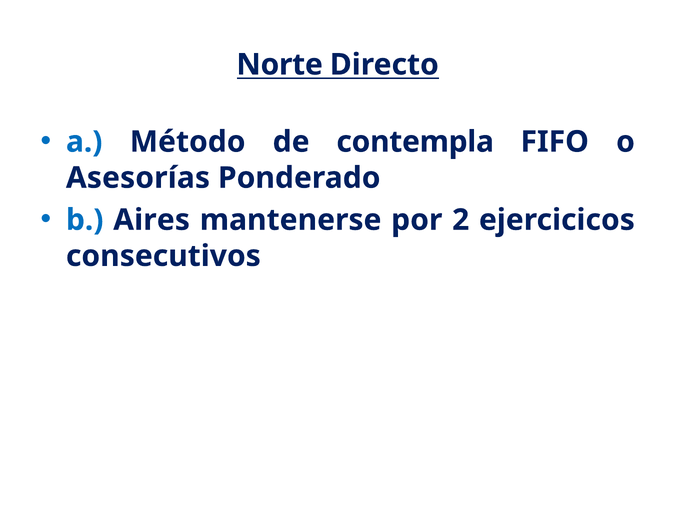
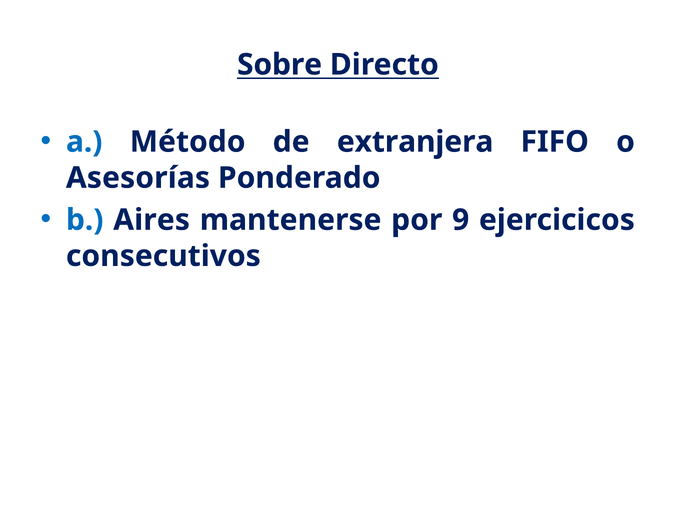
Norte: Norte -> Sobre (280, 65)
contempla: contempla -> extranjera (415, 142)
2: 2 -> 9 (461, 220)
